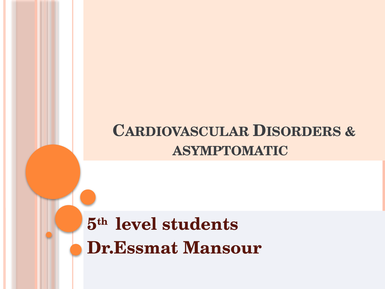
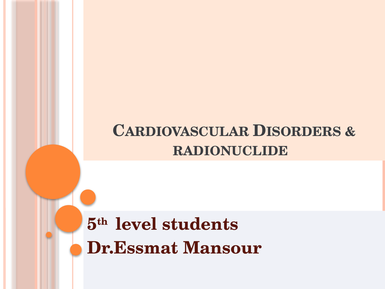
ASYMPTOMATIC: ASYMPTOMATIC -> RADIONUCLIDE (230, 151)
